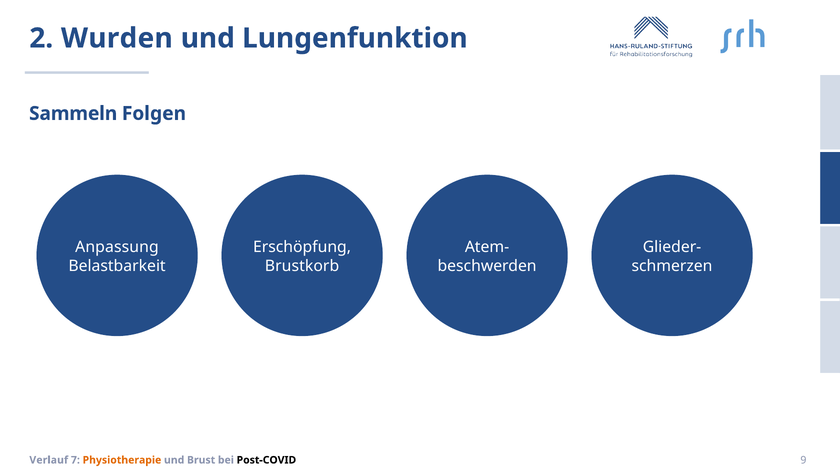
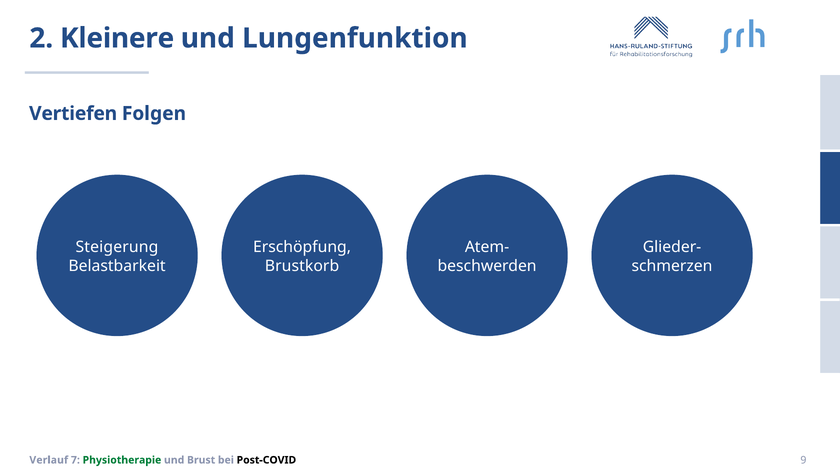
Wurden: Wurden -> Kleinere (117, 38)
Sammeln: Sammeln -> Vertiefen (73, 113)
Anpassung: Anpassung -> Steigerung (117, 247)
Physiotherapie colour: orange -> green (122, 460)
